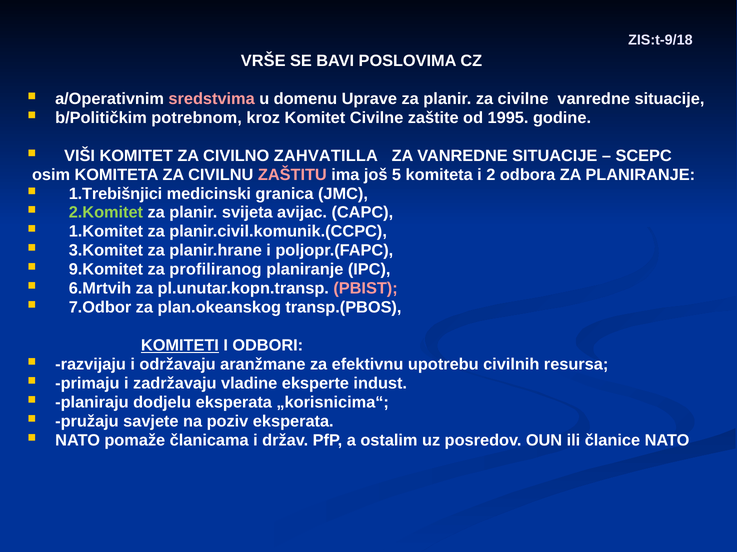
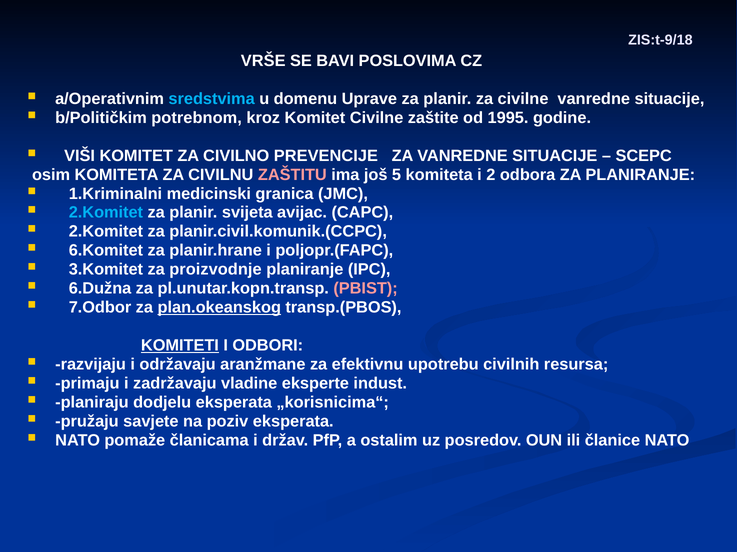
sredstvima colour: pink -> light blue (212, 99)
ZAHVATILLA: ZAHVATILLA -> PREVENCIJE (326, 156)
1.Trebišnjici: 1.Trebišnjici -> 1.Kriminalni (115, 194)
2.Komitet colour: light green -> light blue (106, 213)
1.Komitet: 1.Komitet -> 2.Komitet (106, 232)
3.Komitet: 3.Komitet -> 6.Komitet (106, 251)
9.Komitet: 9.Komitet -> 3.Komitet (106, 270)
profiliranog: profiliranog -> proizvodnje (215, 270)
6.Mrtvih: 6.Mrtvih -> 6.Dužna (100, 289)
plan.okeanskog underline: none -> present (219, 308)
